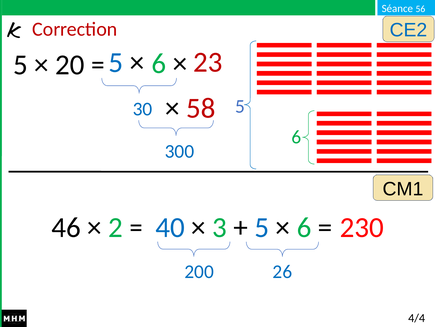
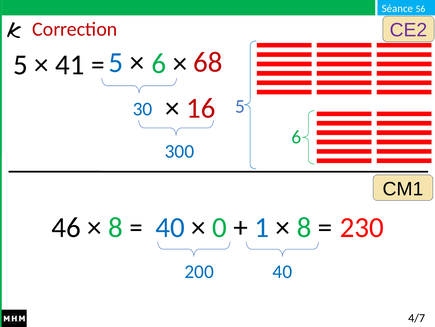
CE2 colour: blue -> purple (408, 30)
20: 20 -> 41 (70, 65)
23: 23 -> 68 (208, 62)
58: 58 -> 16 (201, 108)
2: 2 -> 8 (116, 227)
3: 3 -> 0 (220, 227)
5: 5 -> 1 (262, 227)
6: 6 -> 8 (304, 227)
200 26: 26 -> 40 (282, 271)
4/4: 4/4 -> 4/7 (417, 317)
